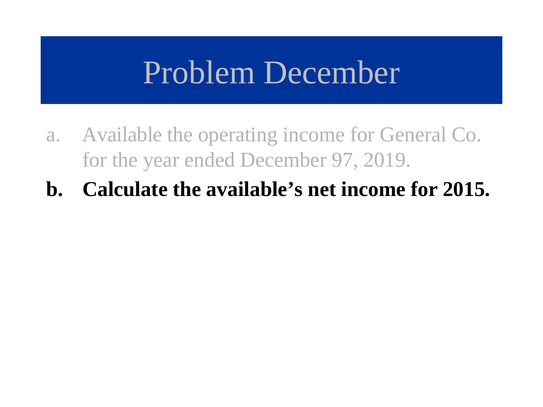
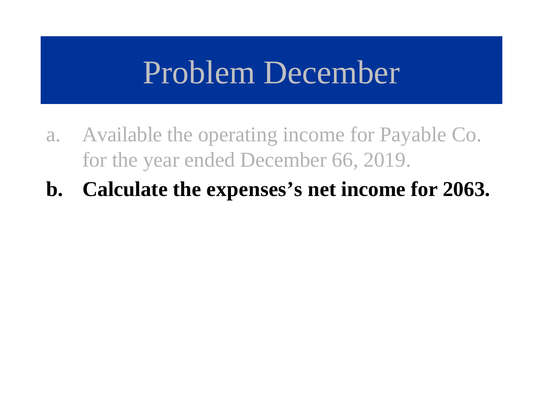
General: General -> Payable (413, 135)
97: 97 -> 66 (345, 160)
available’s: available’s -> expenses’s (254, 189)
2015: 2015 -> 2063 (466, 189)
